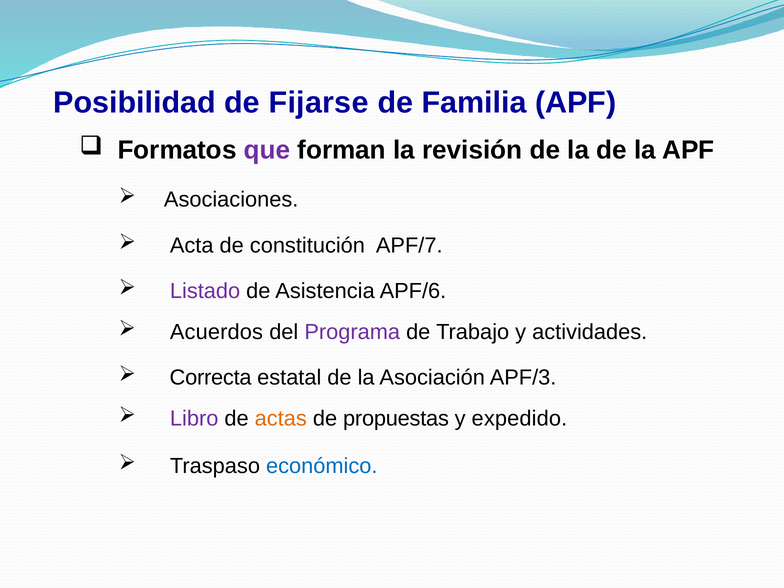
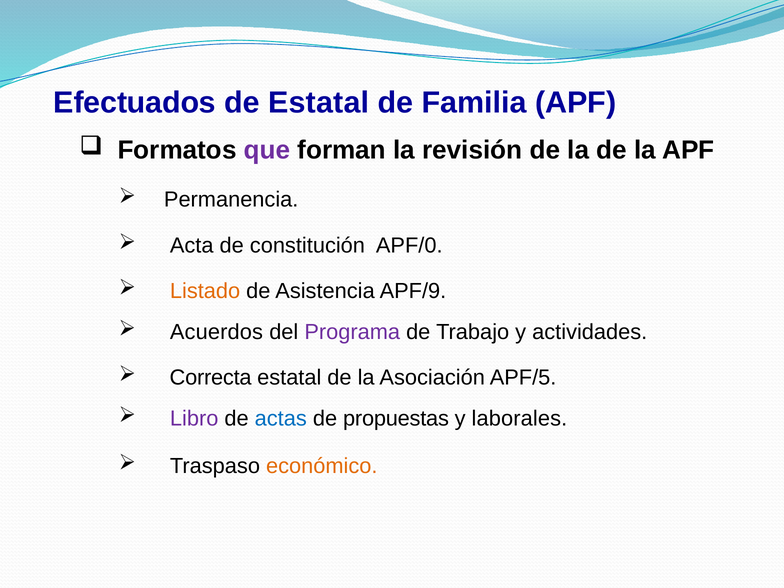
Posibilidad: Posibilidad -> Efectuados (135, 103)
de Fijarse: Fijarse -> Estatal (319, 103)
Asociaciones: Asociaciones -> Permanencia (231, 200)
APF/7: APF/7 -> APF/0 (409, 245)
Listado colour: purple -> orange (205, 291)
APF/6: APF/6 -> APF/9 (413, 291)
APF/3: APF/3 -> APF/5 (523, 378)
actas colour: orange -> blue (281, 419)
expedido: expedido -> laborales (519, 419)
económico colour: blue -> orange (322, 466)
